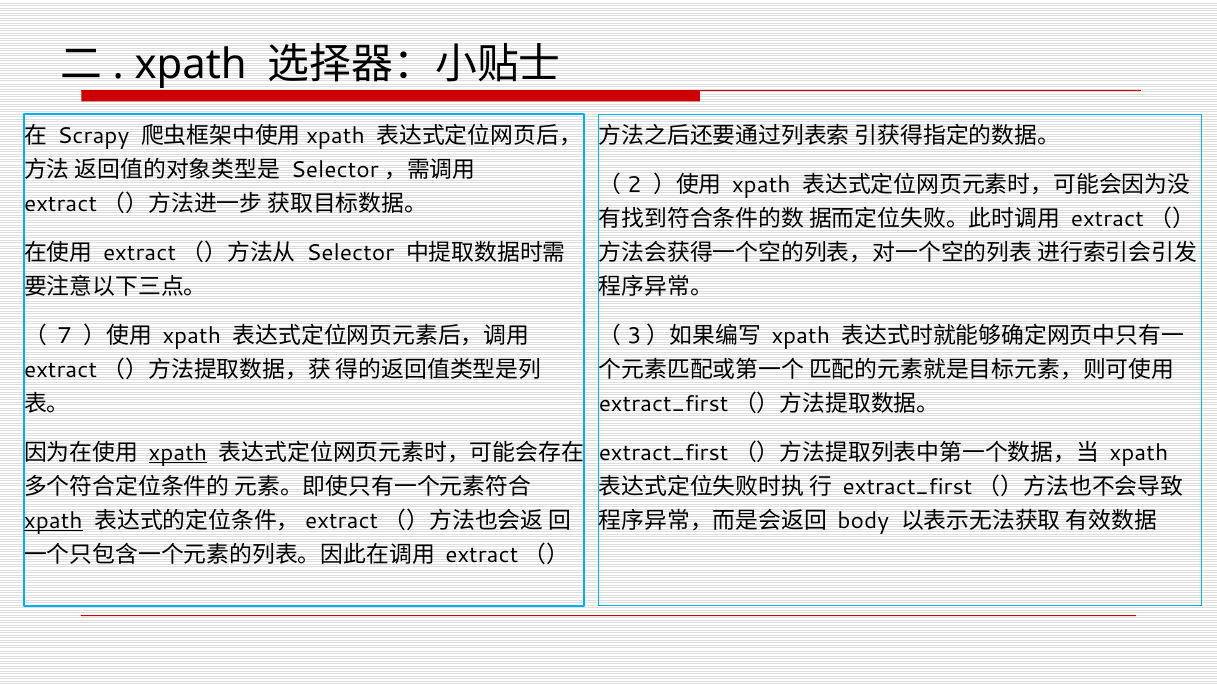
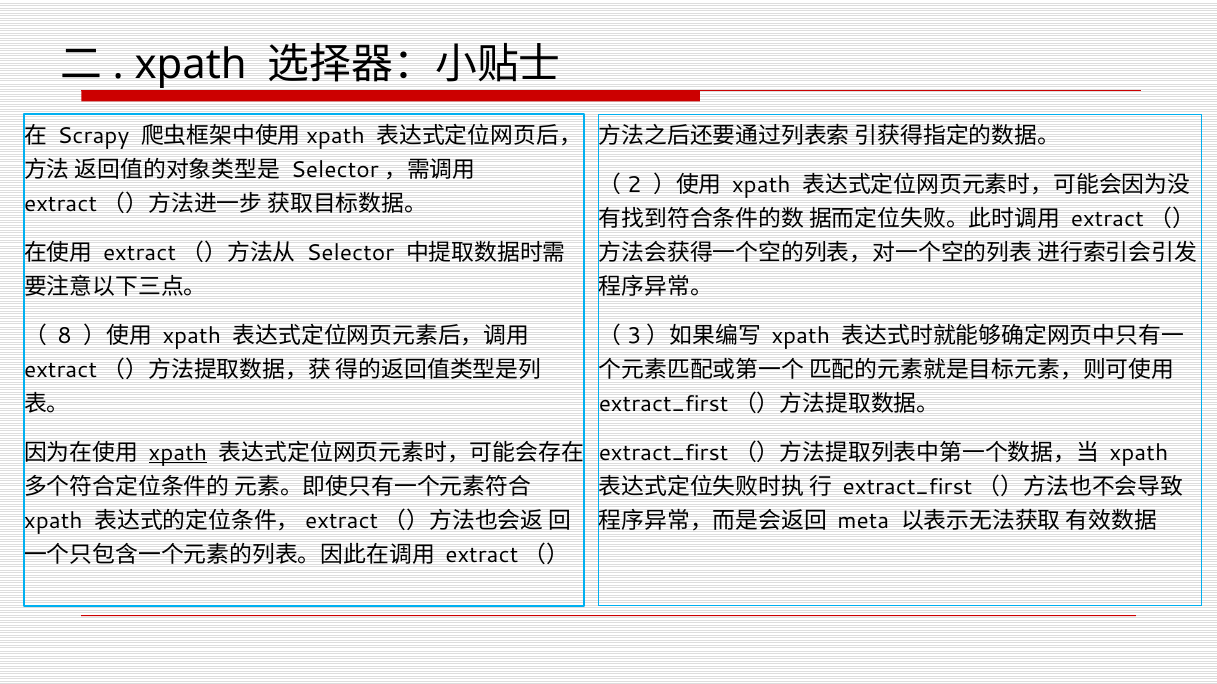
7: 7 -> 8 (65, 336)
xpath underline: present -> none (53, 521)
body: body -> meta (863, 521)
